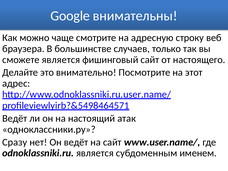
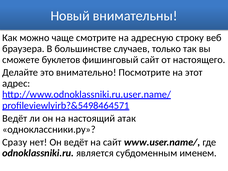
Google: Google -> Новый (70, 16)
сможете является: является -> буклетов (61, 60)
